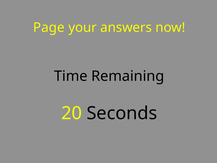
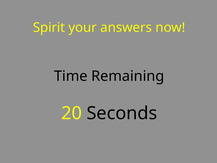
Page: Page -> Spirit (49, 27)
